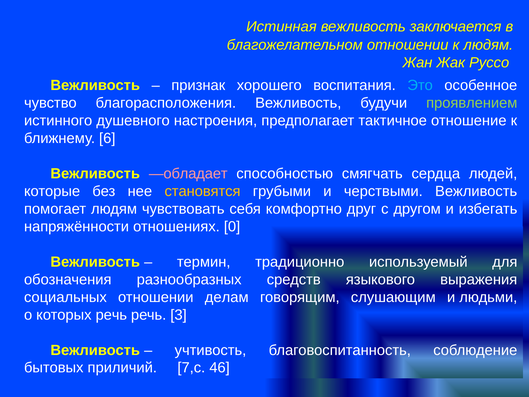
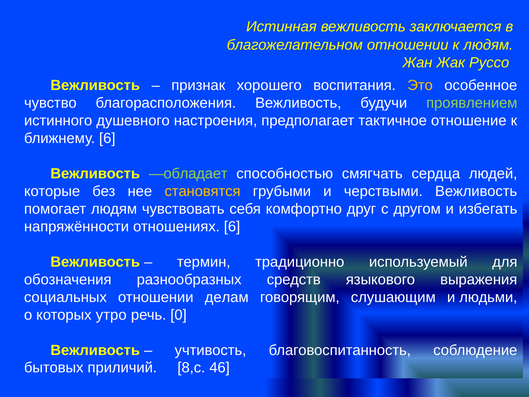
Это colour: light blue -> yellow (420, 85)
—обладает colour: pink -> light green (188, 174)
отношениях 0: 0 -> 6 (232, 226)
которых речь: речь -> утро (111, 315)
3: 3 -> 0 (179, 315)
7,с: 7,с -> 8,с (191, 368)
